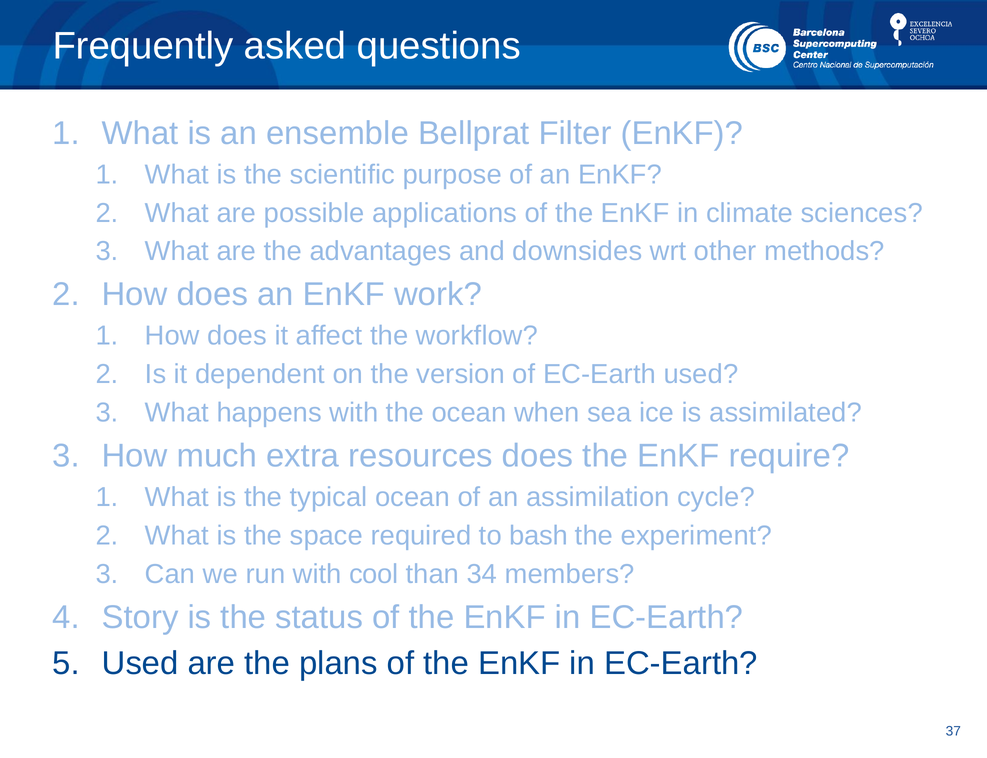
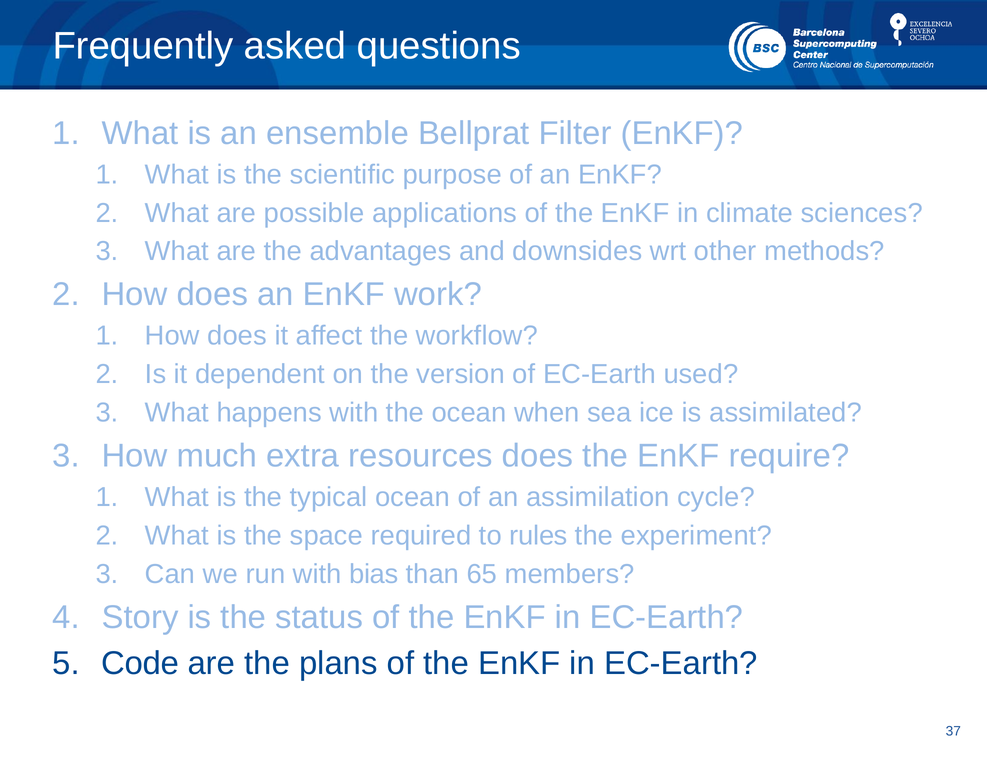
bash: bash -> rules (539, 535)
cool: cool -> bias (374, 574)
34: 34 -> 65 (482, 574)
Used: Used -> Code (140, 663)
